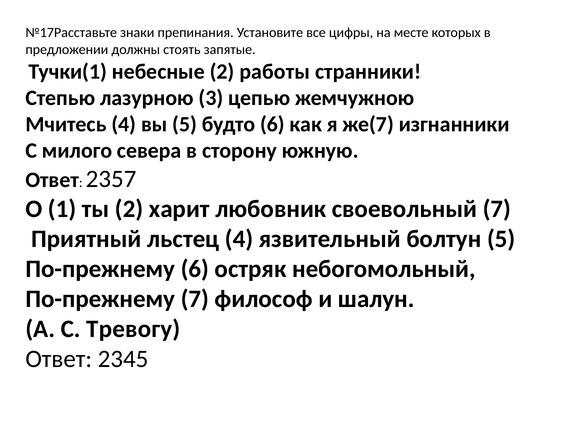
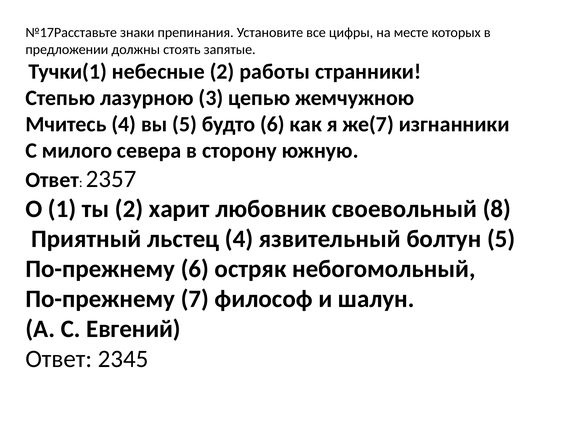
своевольный 7: 7 -> 8 (497, 209)
Тревогу: Тревогу -> Евгений (134, 329)
